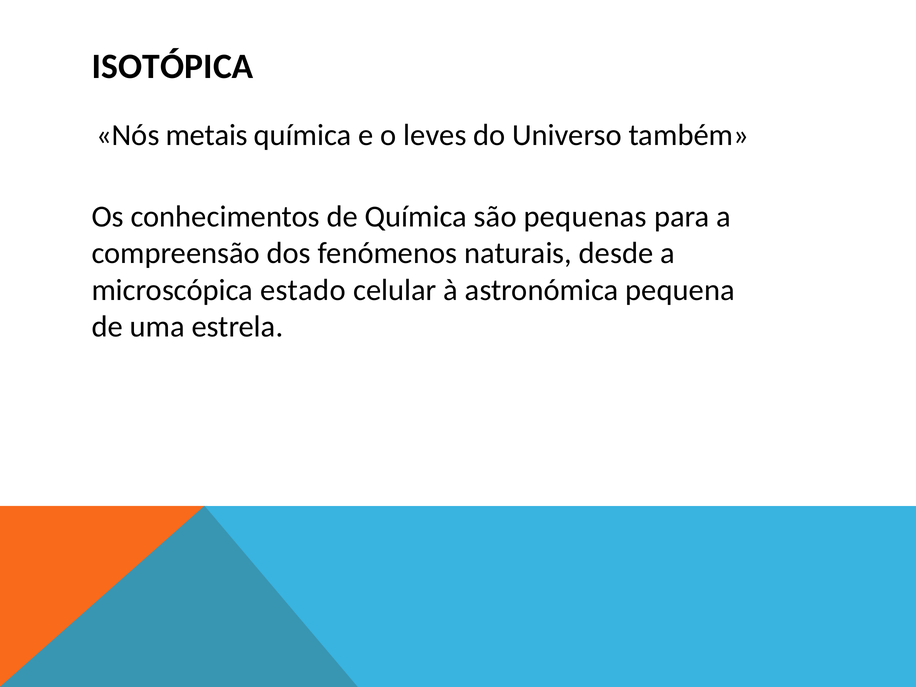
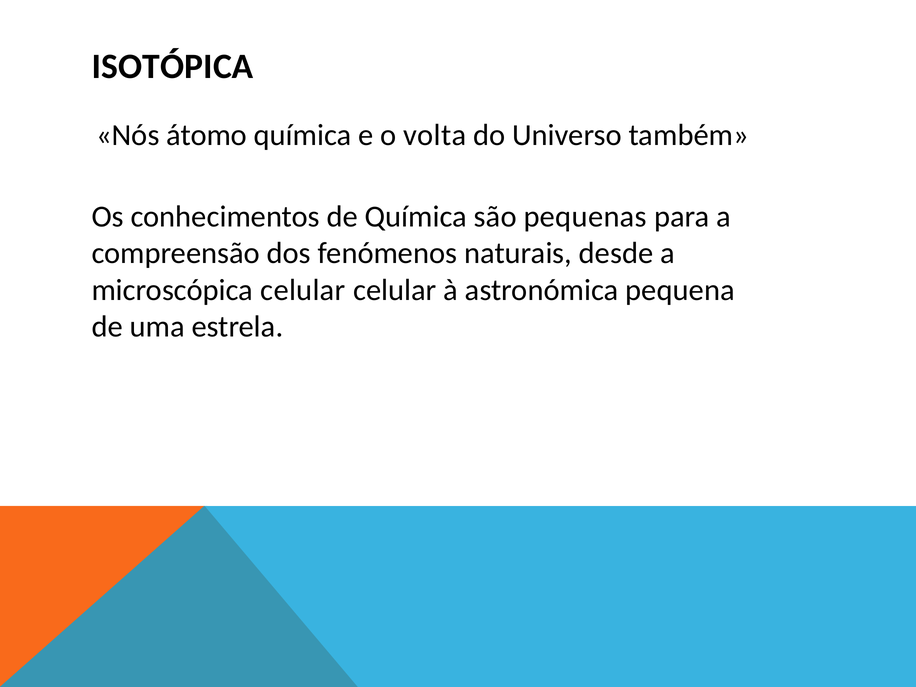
metais: metais -> átomo (207, 135)
leves: leves -> volta (435, 135)
microscópica estado: estado -> celular (303, 290)
